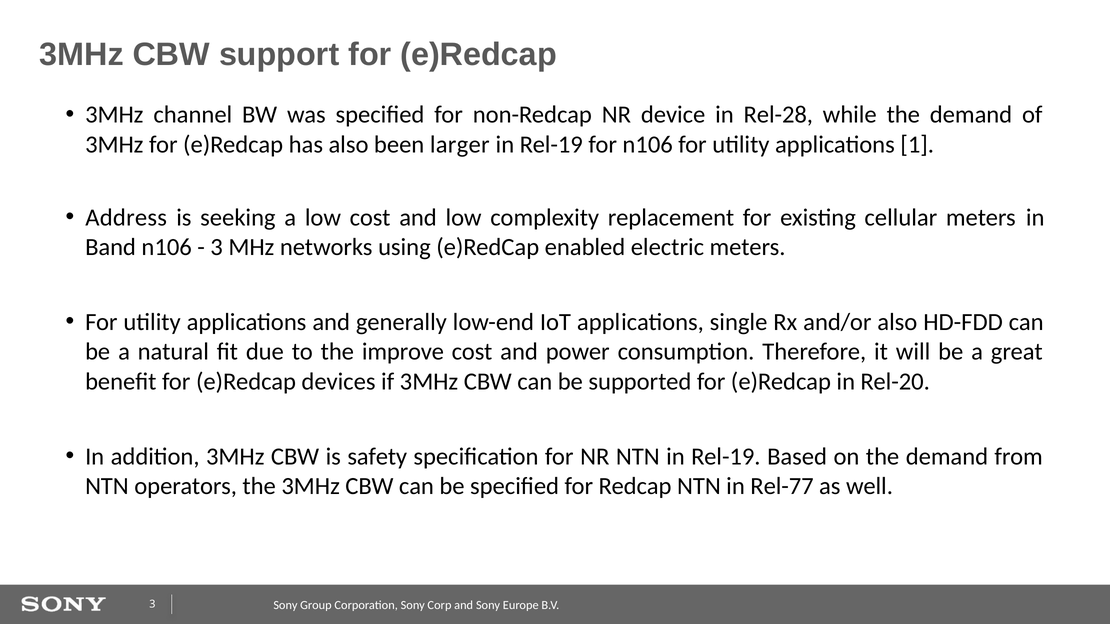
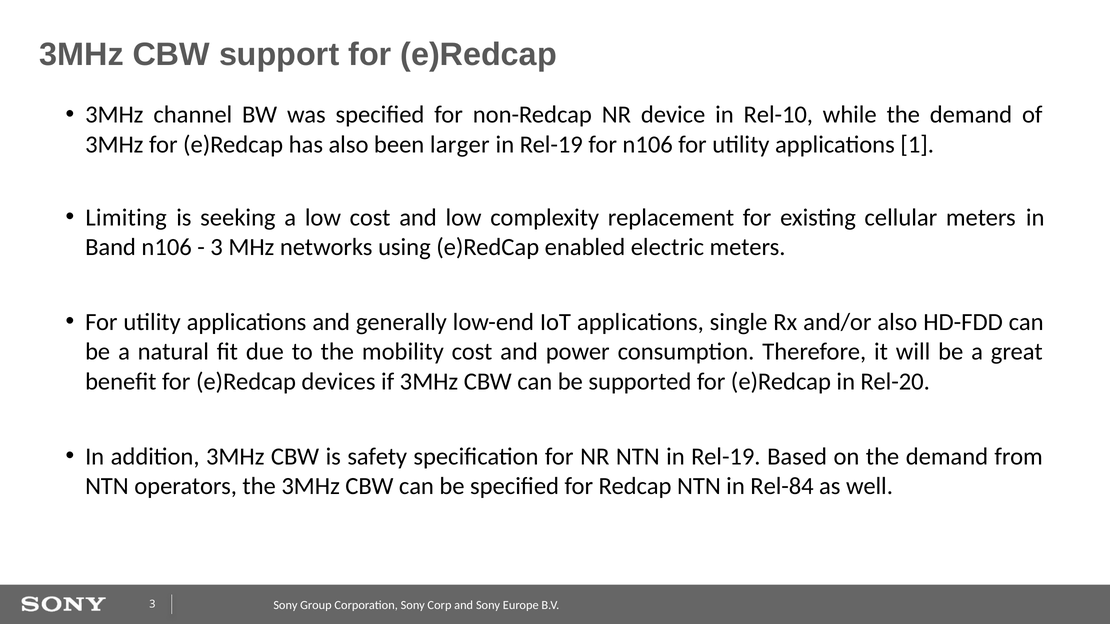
Rel-28: Rel-28 -> Rel-10 (778, 115)
Address: Address -> Limiting (126, 218)
improve: improve -> mobility (403, 352)
Rel-77: Rel-77 -> Rel-84 (782, 487)
